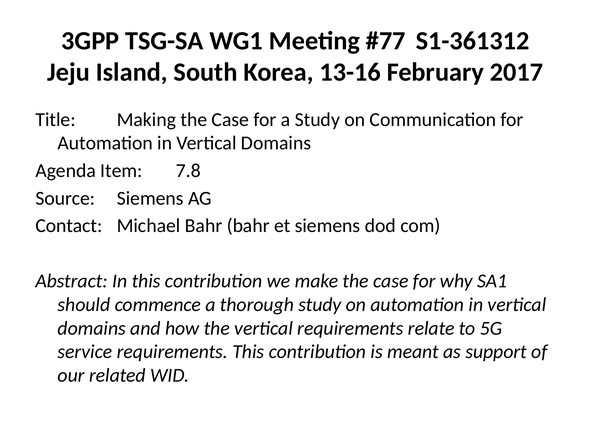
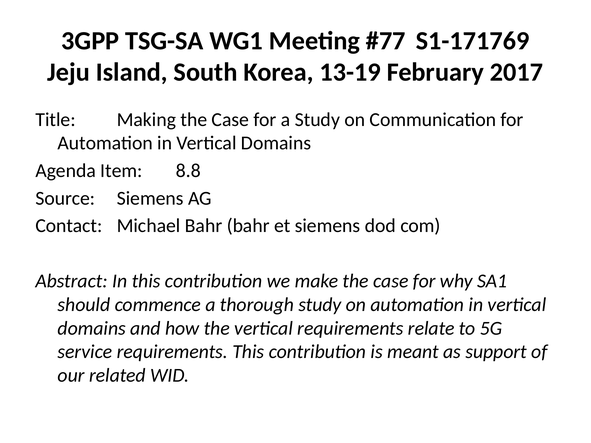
S1-361312: S1-361312 -> S1-171769 (473, 41)
13-16: 13-16 -> 13-19 (350, 72)
7.8: 7.8 -> 8.8 (188, 171)
